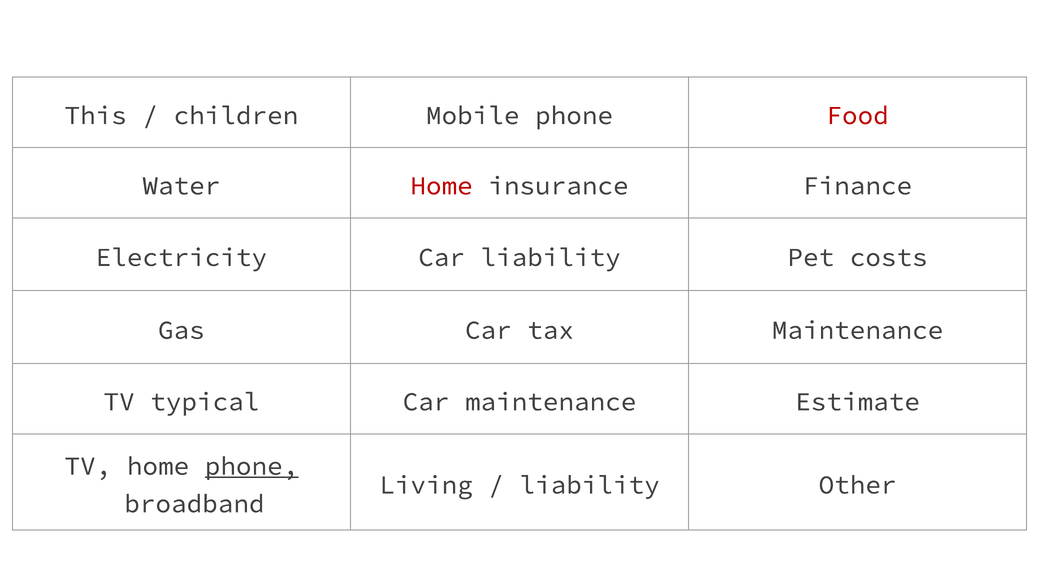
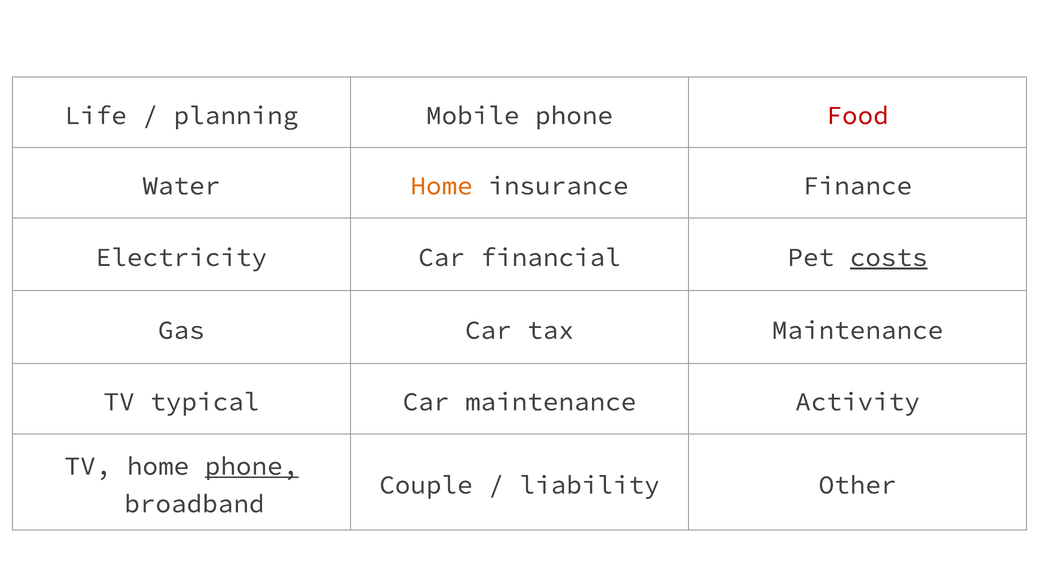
This: This -> Life (96, 116)
children: children -> planning (236, 116)
Home colour: red -> orange (442, 186)
Car liability: liability -> financial (551, 258)
costs underline: none -> present (889, 258)
Estimate: Estimate -> Activity (858, 402)
Living: Living -> Couple (426, 485)
